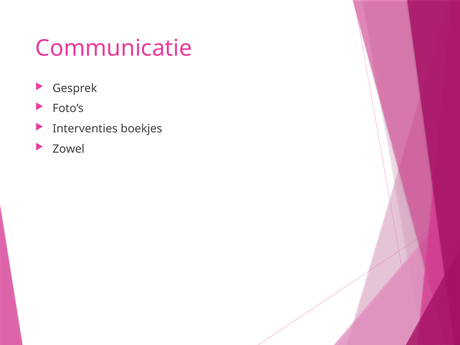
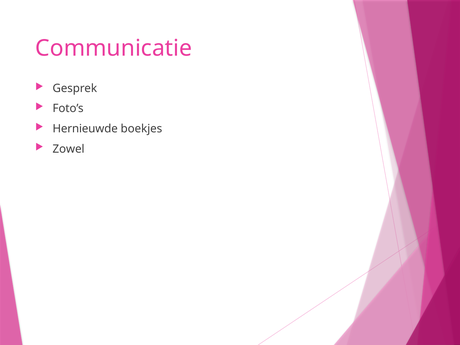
Interventies: Interventies -> Hernieuwde (85, 129)
